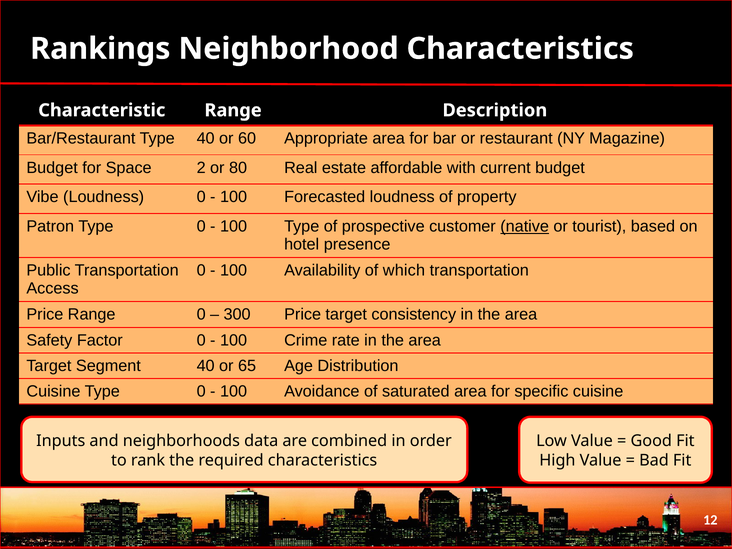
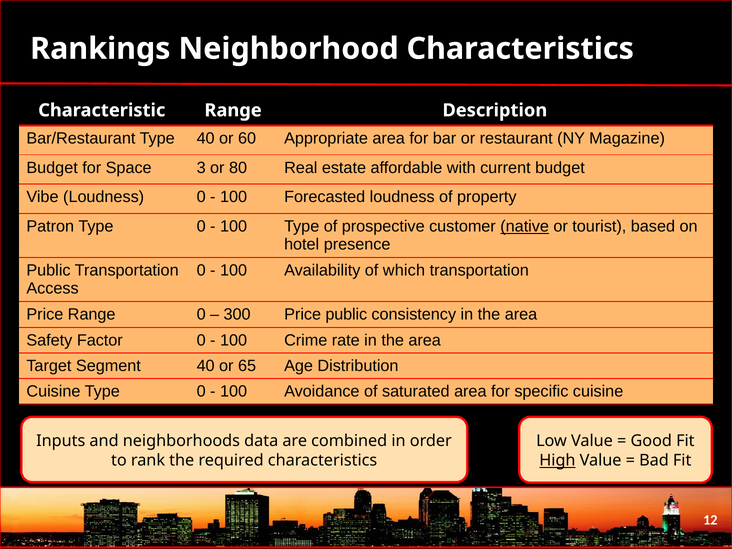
2: 2 -> 3 (201, 168)
Price target: target -> public (346, 314)
High underline: none -> present (557, 461)
